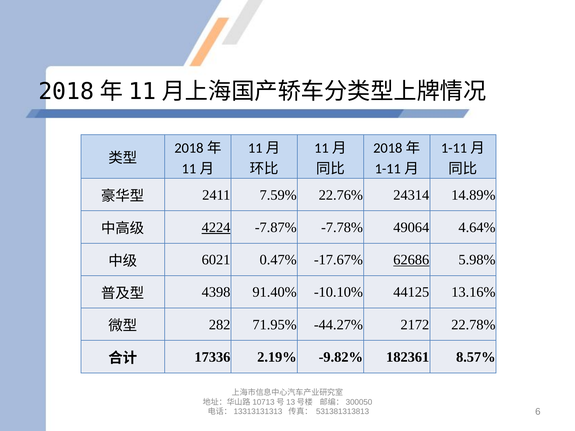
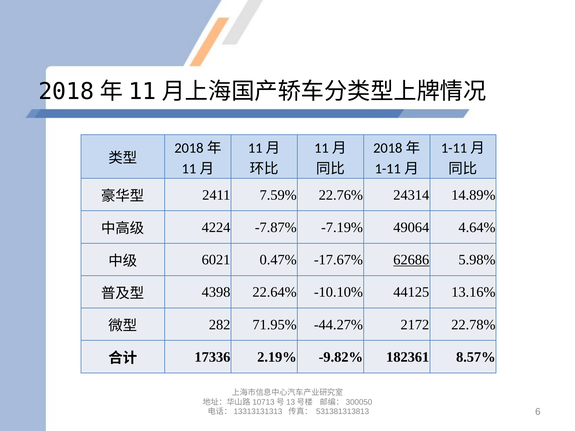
4224 underline: present -> none (216, 228)
-7.78%: -7.78% -> -7.19% (342, 228)
91.40%: 91.40% -> 22.64% (275, 292)
